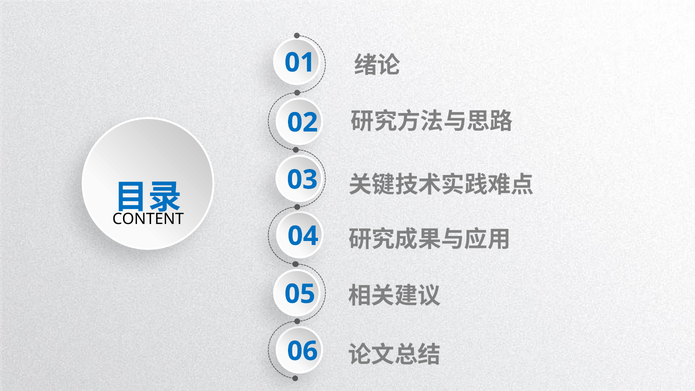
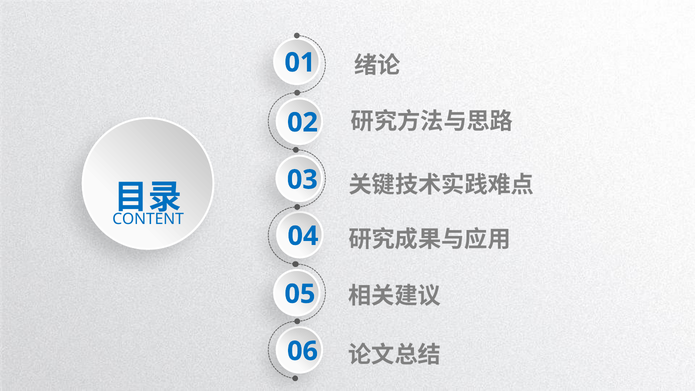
CONTENT colour: black -> blue (148, 219)
